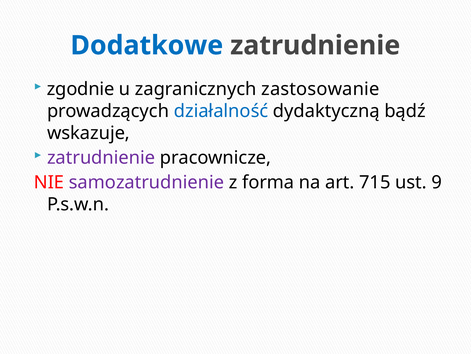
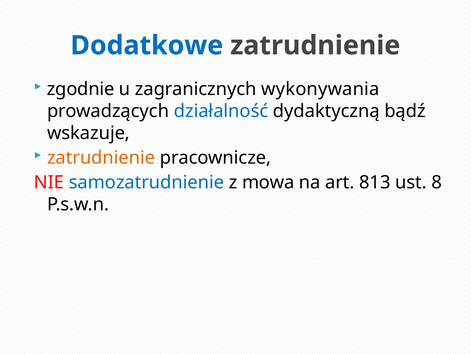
zastosowanie: zastosowanie -> wykonywania (320, 89)
zatrudnienie colour: purple -> orange (101, 157)
samozatrudnienie colour: purple -> blue (146, 182)
forma: forma -> mowa (268, 182)
715: 715 -> 813 (375, 182)
9: 9 -> 8 (437, 182)
